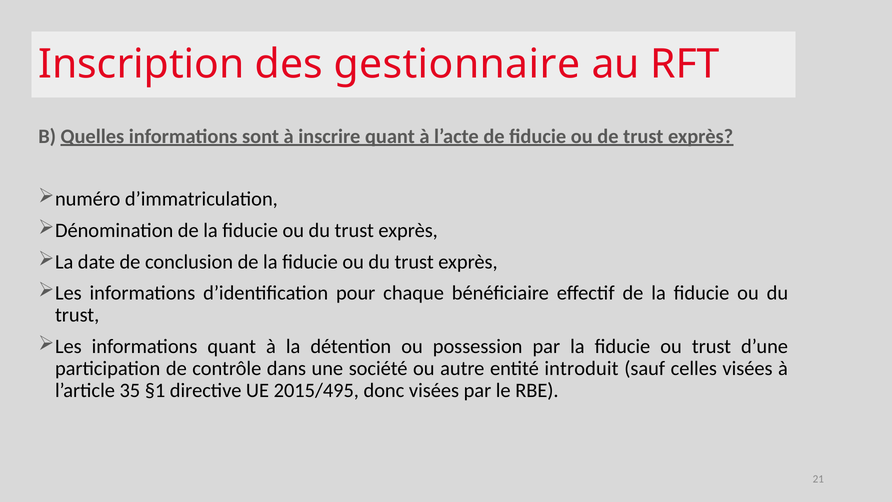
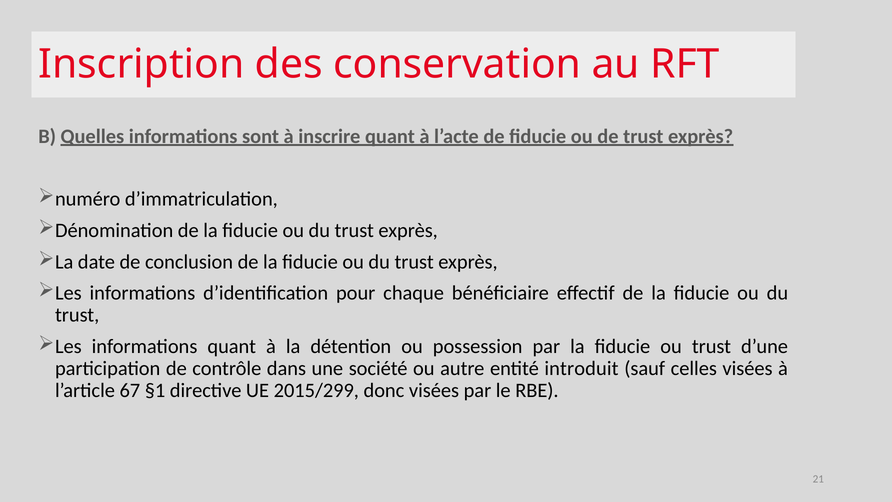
gestionnaire: gestionnaire -> conservation (457, 64)
35: 35 -> 67 (130, 391)
2015/495: 2015/495 -> 2015/299 (316, 391)
